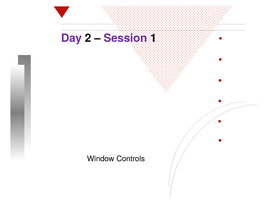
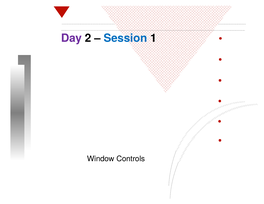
Session colour: purple -> blue (125, 38)
